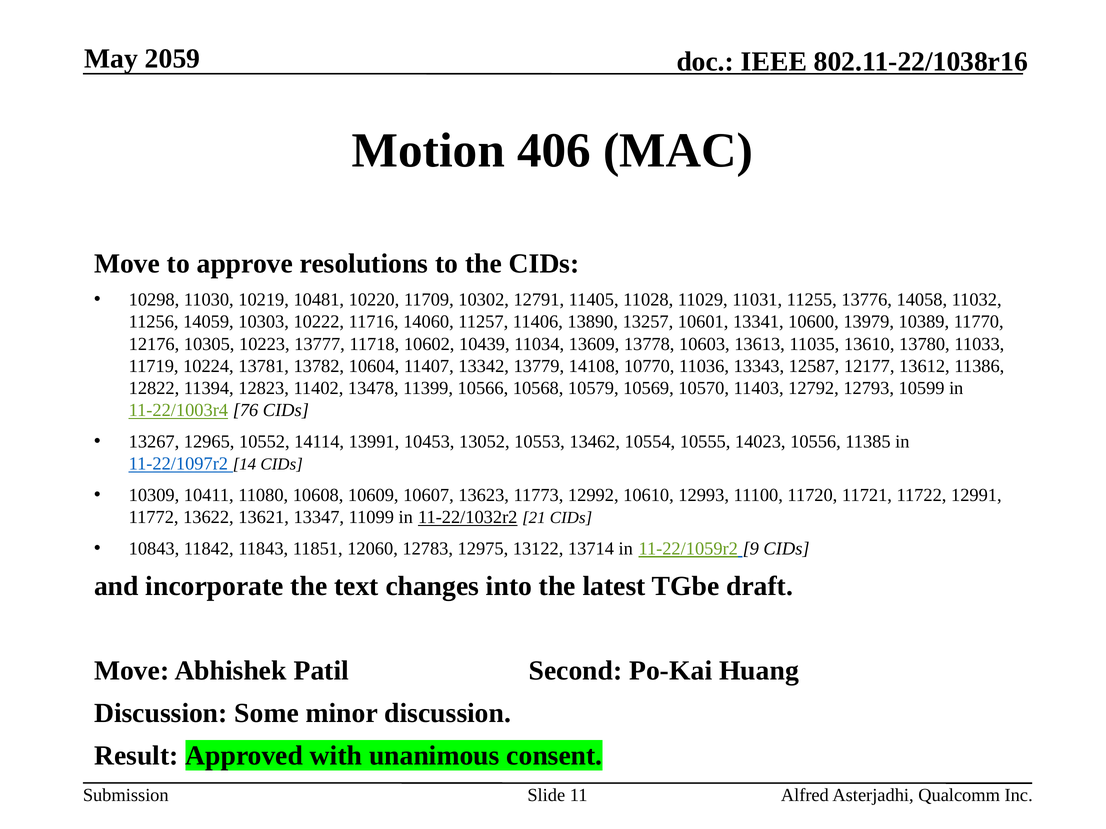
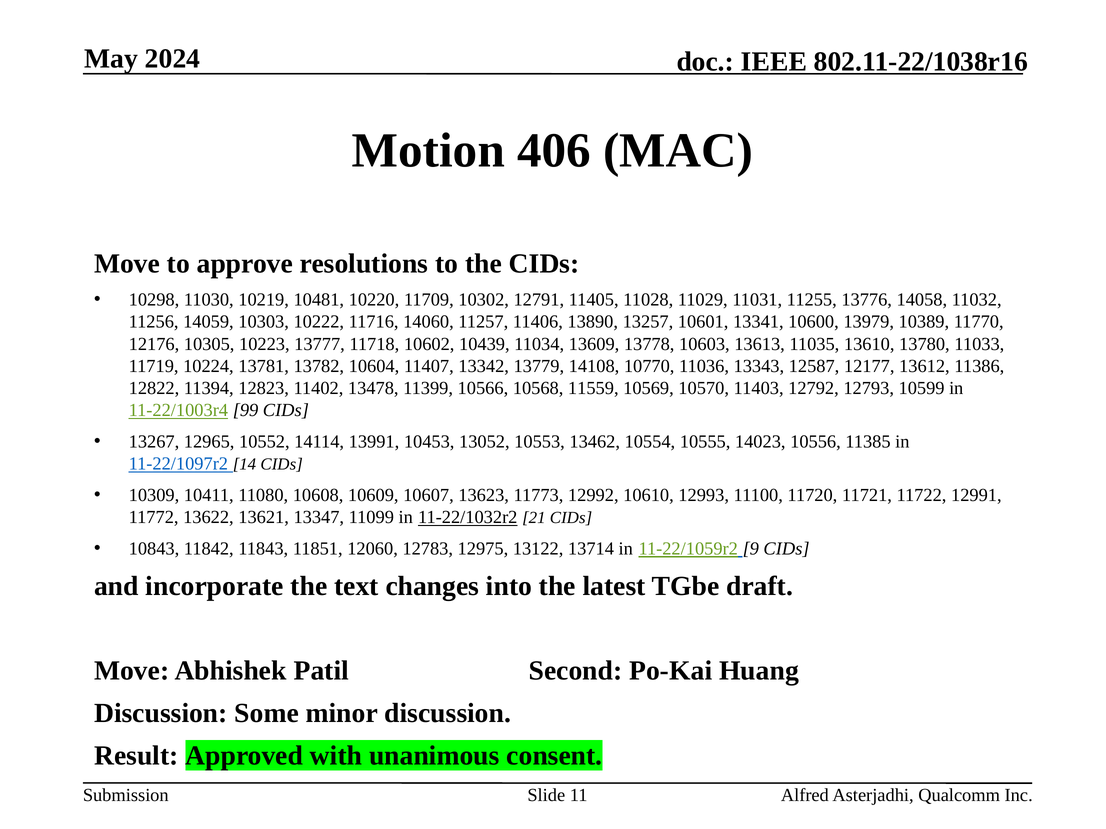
2059: 2059 -> 2024 (173, 59)
10579: 10579 -> 11559 (593, 388)
76: 76 -> 99 (246, 411)
